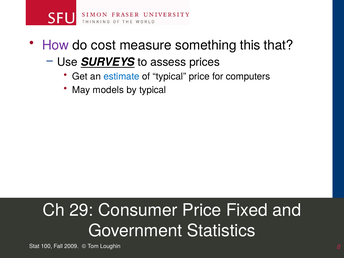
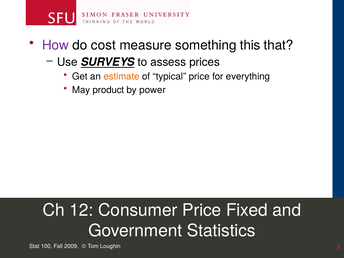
estimate colour: blue -> orange (122, 77)
computers: computers -> everything (248, 77)
models: models -> product (108, 90)
by typical: typical -> power (153, 90)
29: 29 -> 12 (81, 210)
